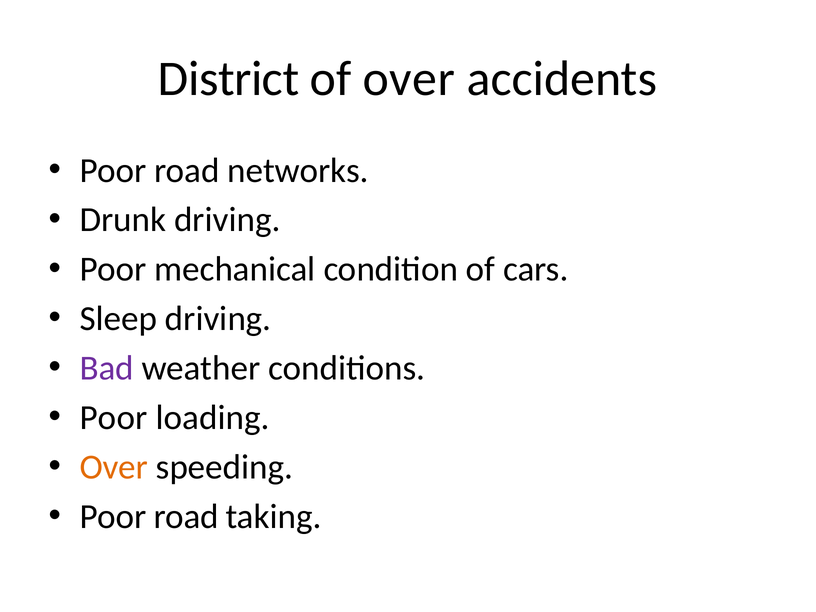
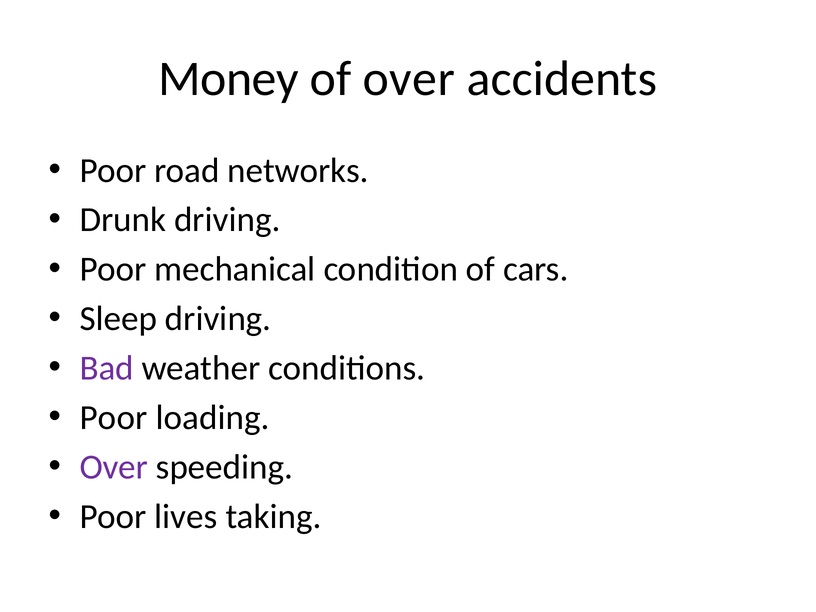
District: District -> Money (229, 79)
Over colour: orange -> purple (114, 467)
road: road -> lives (186, 517)
